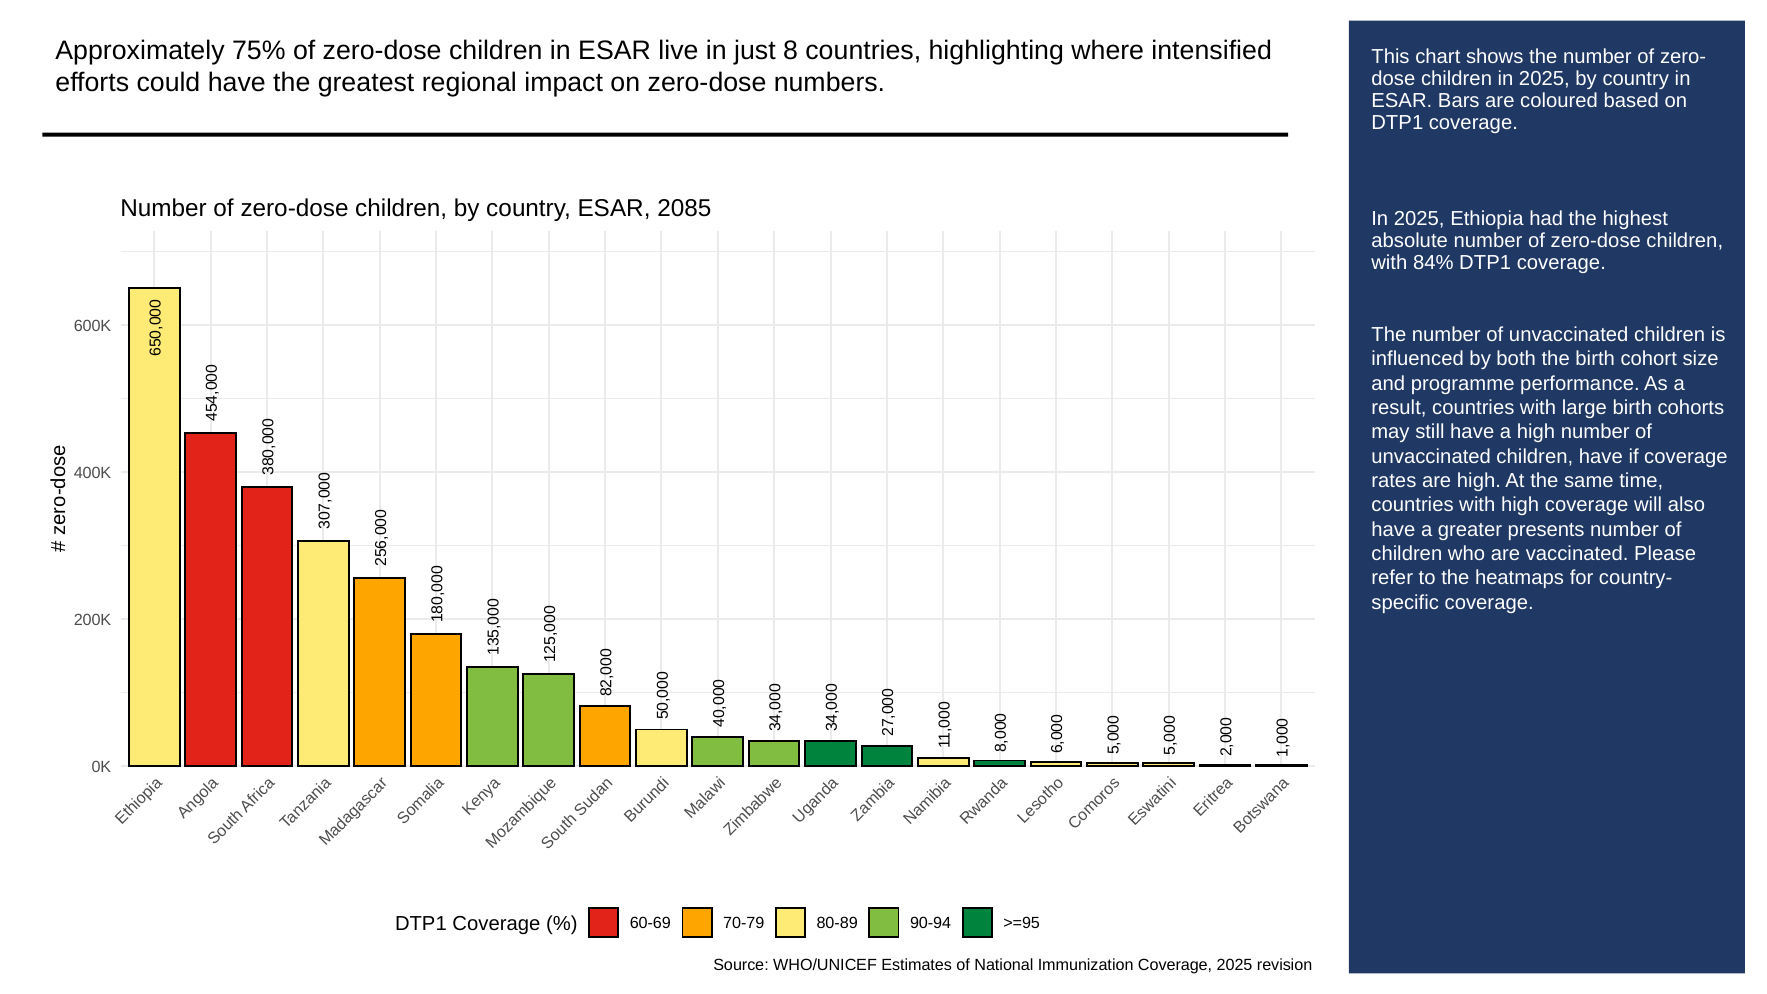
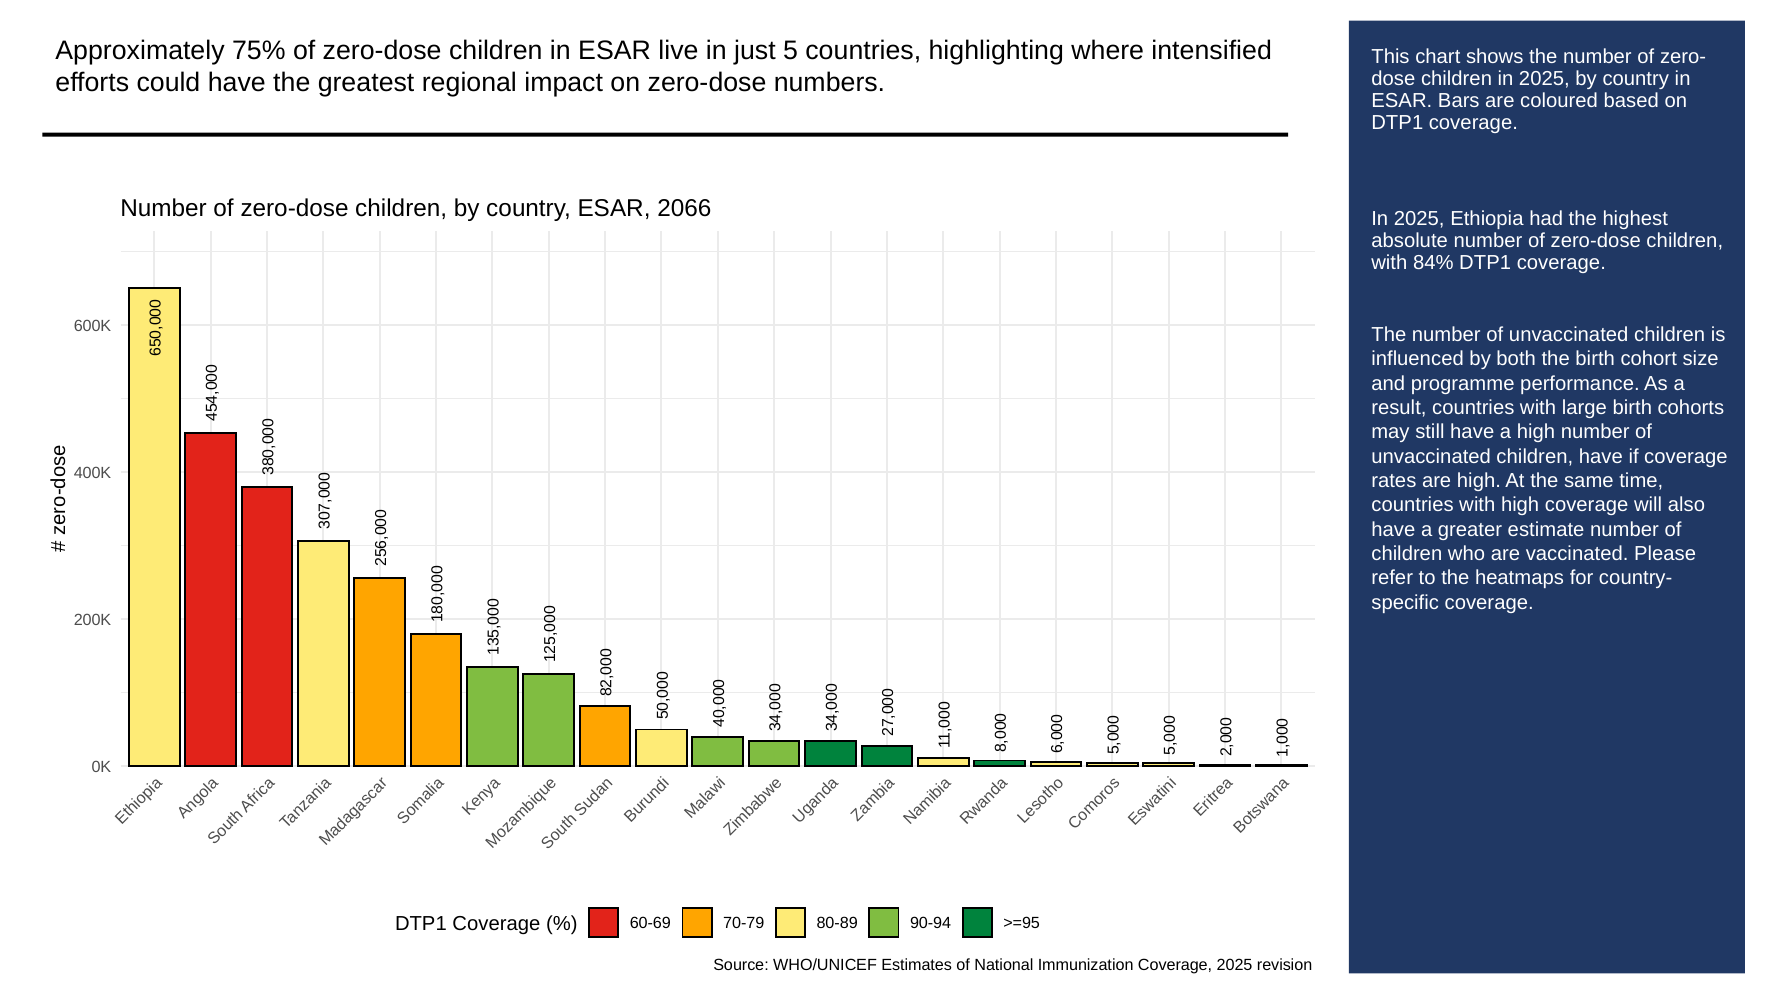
just 8: 8 -> 5 (791, 51)
2085: 2085 -> 2066 (684, 209)
presents: presents -> estimate (1546, 529)
